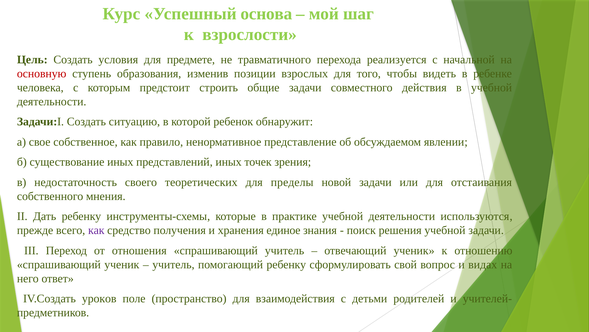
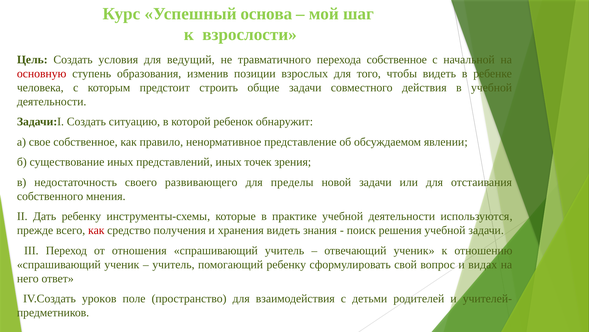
предмете: предмете -> ведущий (191, 59)
перехода реализуется: реализуется -> собственное (397, 59)
теоретических: теоретических -> развивающего (201, 182)
как colour: purple -> red (96, 230)
хранения единое: единое -> видеть (283, 230)
